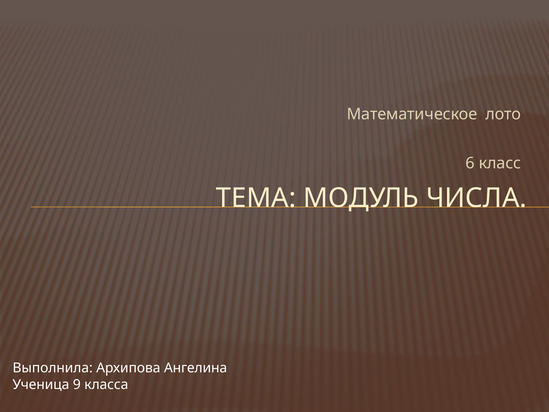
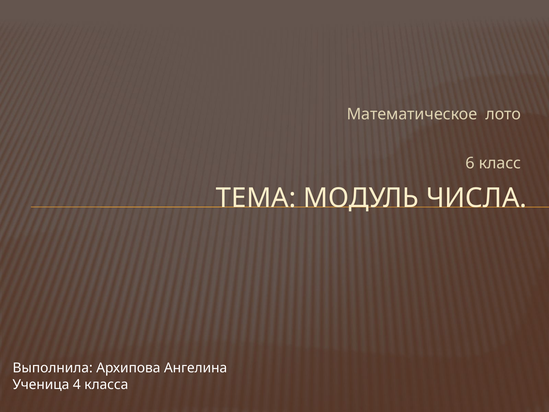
9: 9 -> 4 (77, 384)
